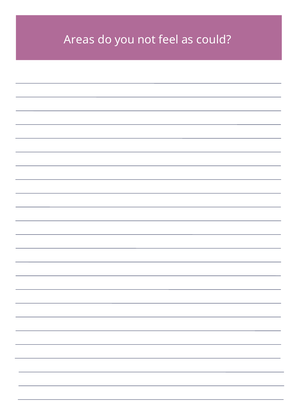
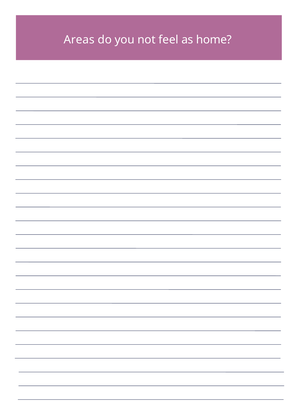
could: could -> home (214, 40)
